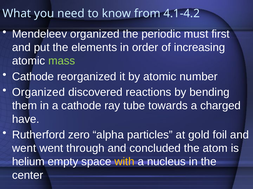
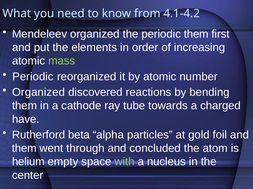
periodic must: must -> them (196, 34)
Cathode: Cathode -> Periodic (33, 77)
zero: zero -> beta (79, 135)
went: went -> them (24, 149)
with colour: yellow -> light green (125, 162)
